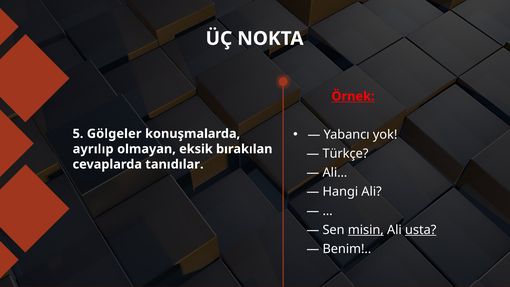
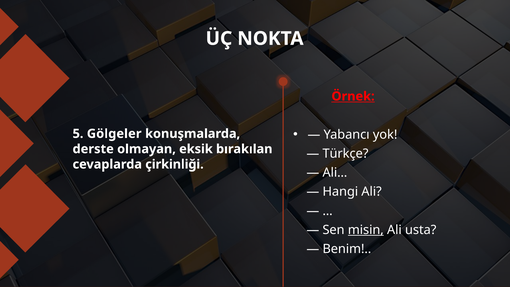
ayrılıp: ayrılıp -> derste (93, 149)
tanıdılar: tanıdılar -> çirkinliği (174, 164)
usta underline: present -> none (421, 230)
